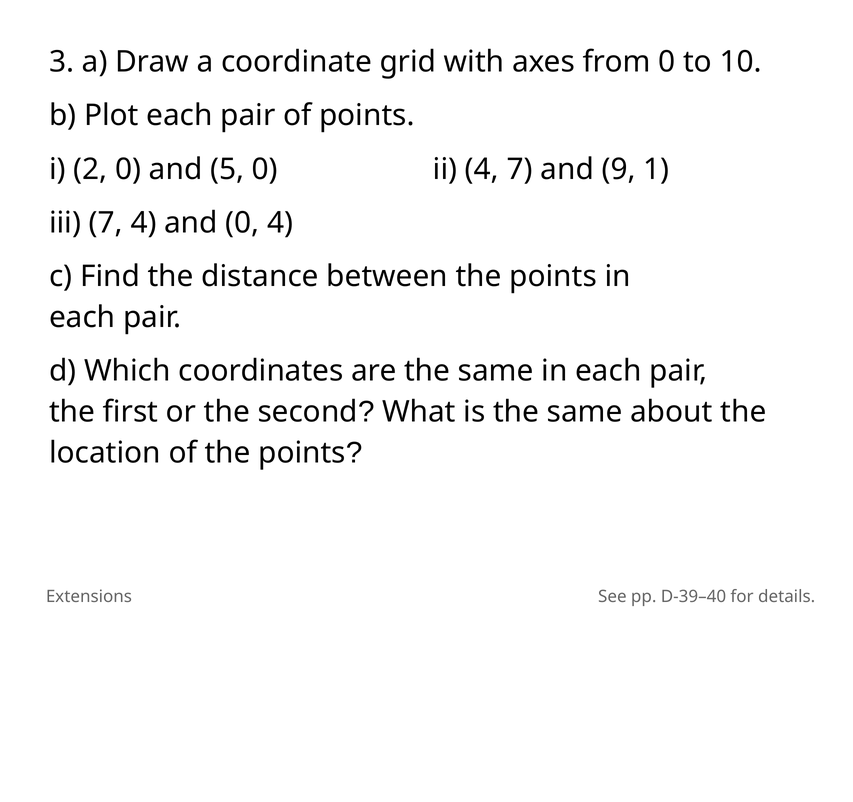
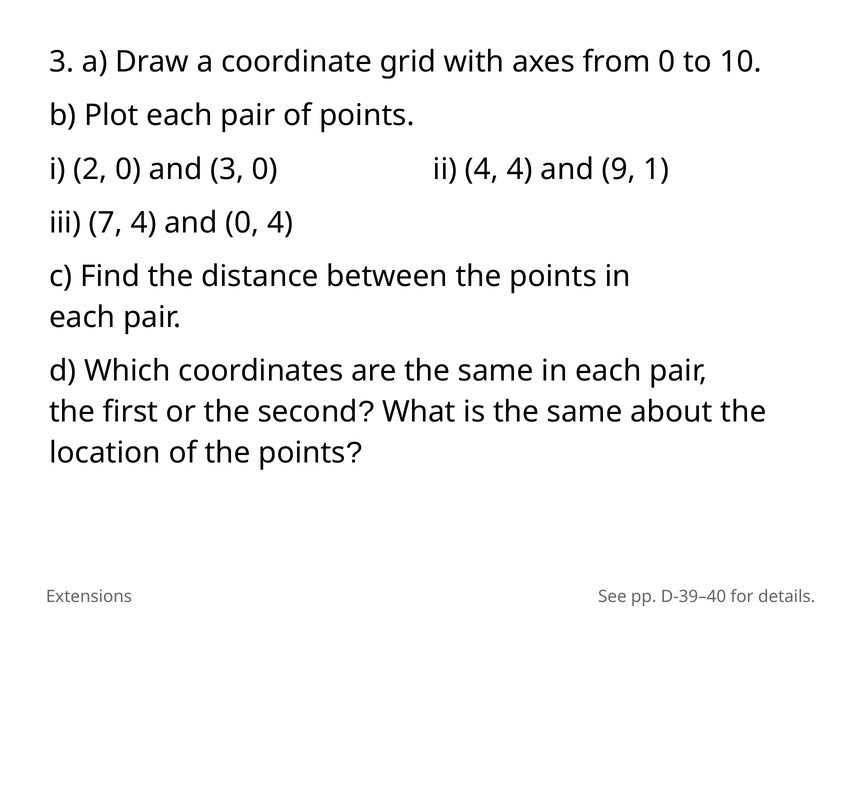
and 5: 5 -> 3 (227, 169)
4 7: 7 -> 4 (520, 169)
